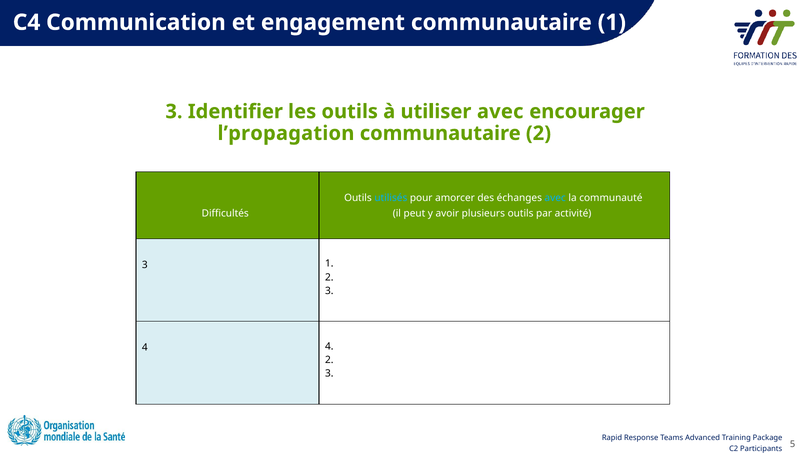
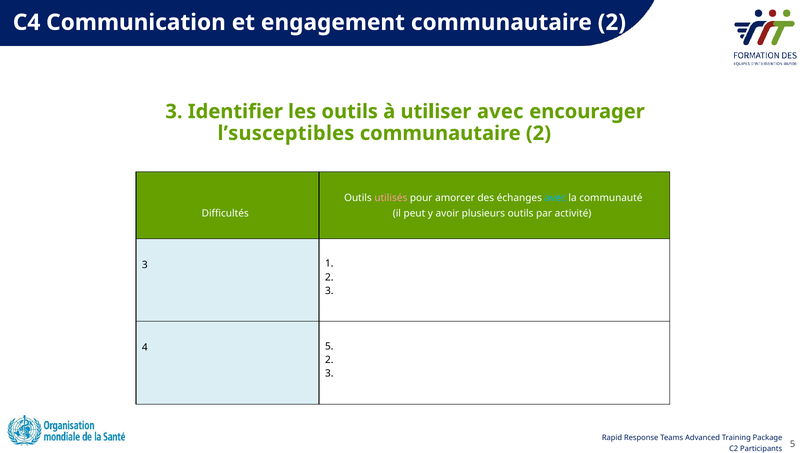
engagement communautaire 1: 1 -> 2 (612, 22)
l’propagation: l’propagation -> l’susceptibles (286, 133)
utilisés colour: light blue -> pink (391, 198)
4 4: 4 -> 5 (329, 346)
